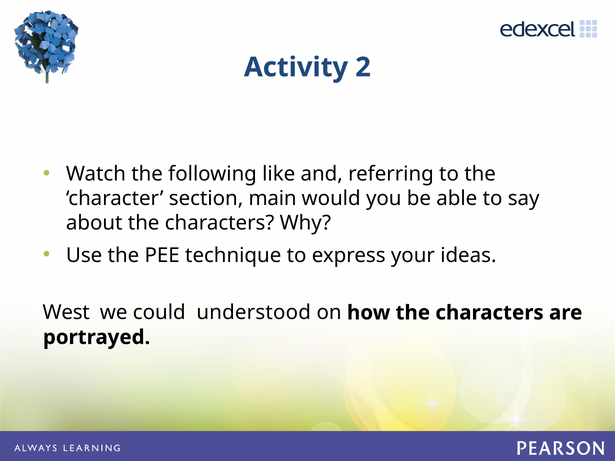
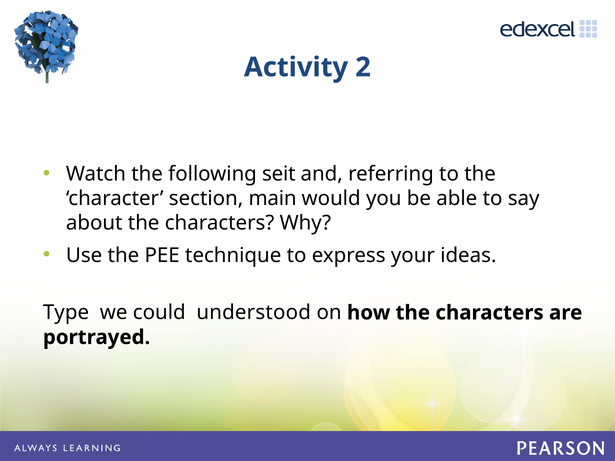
like: like -> seit (279, 174)
West: West -> Type (66, 313)
